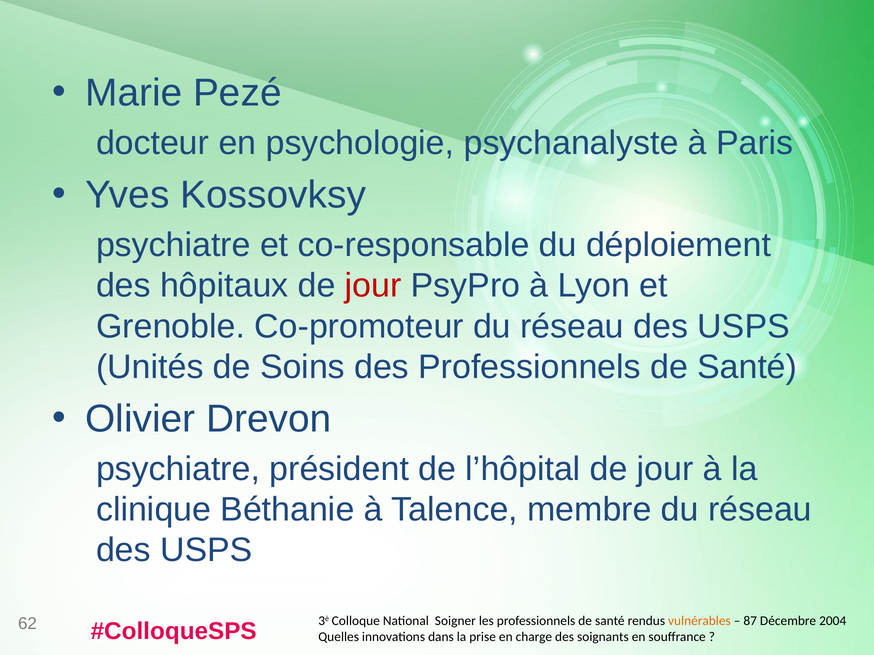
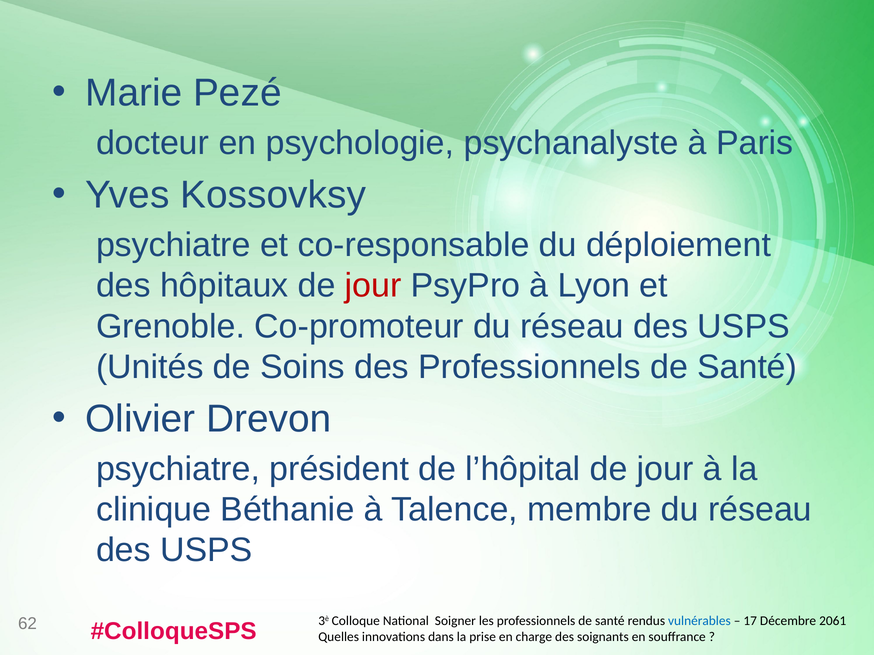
vulnérables colour: orange -> blue (699, 621)
87: 87 -> 17 (750, 621)
2004: 2004 -> 2061 (833, 621)
